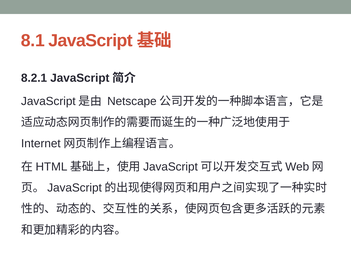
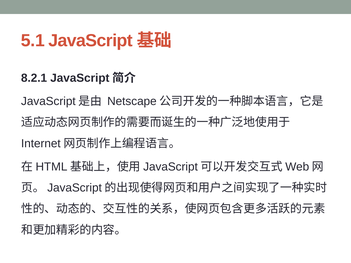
8.1: 8.1 -> 5.1 (33, 41)
